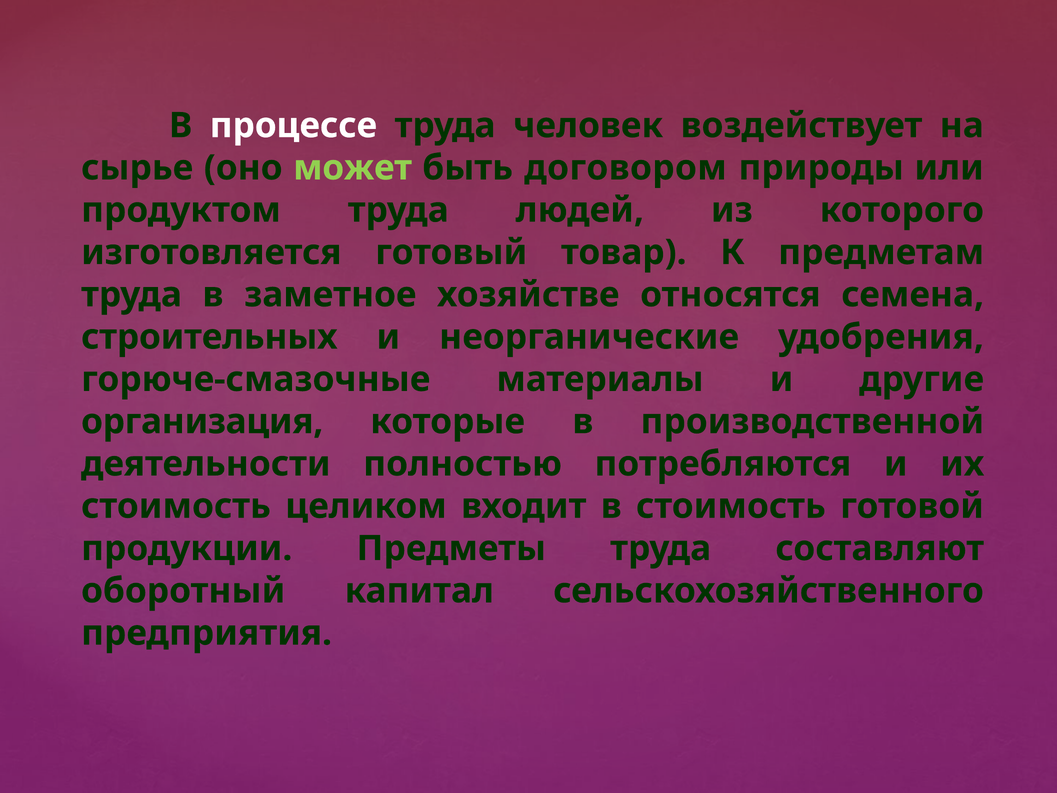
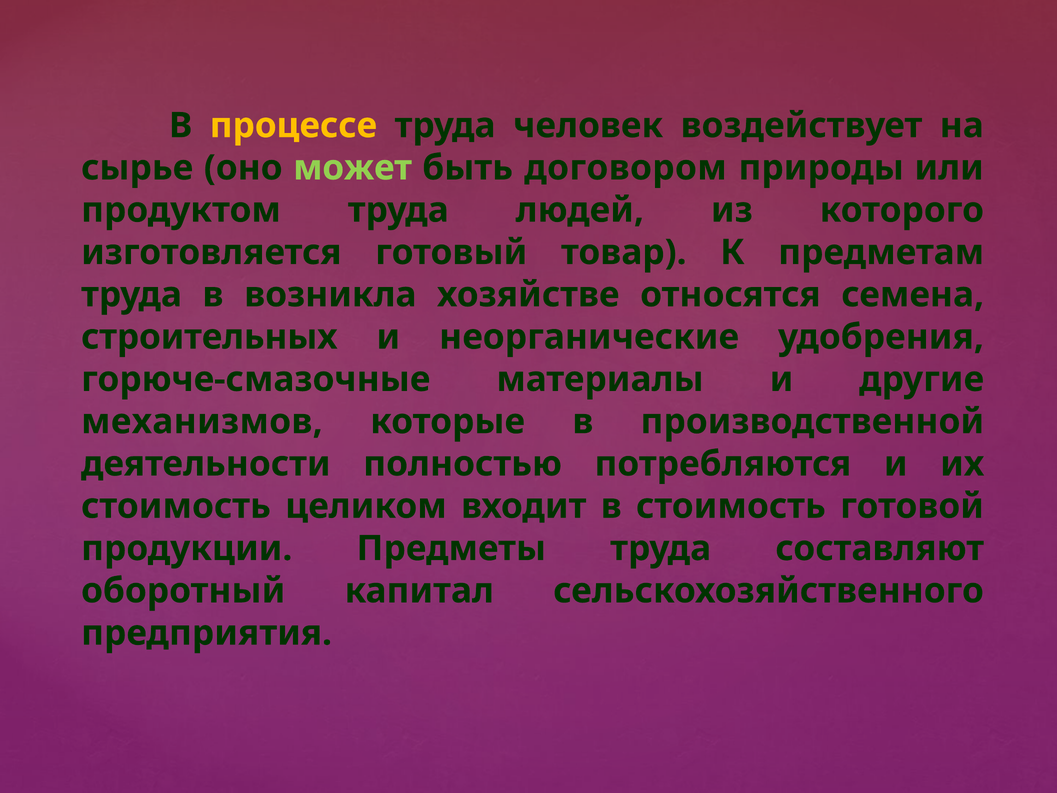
процессе colour: white -> yellow (293, 125)
заметное: заметное -> возникла (330, 295)
организация: организация -> механизмов (202, 421)
